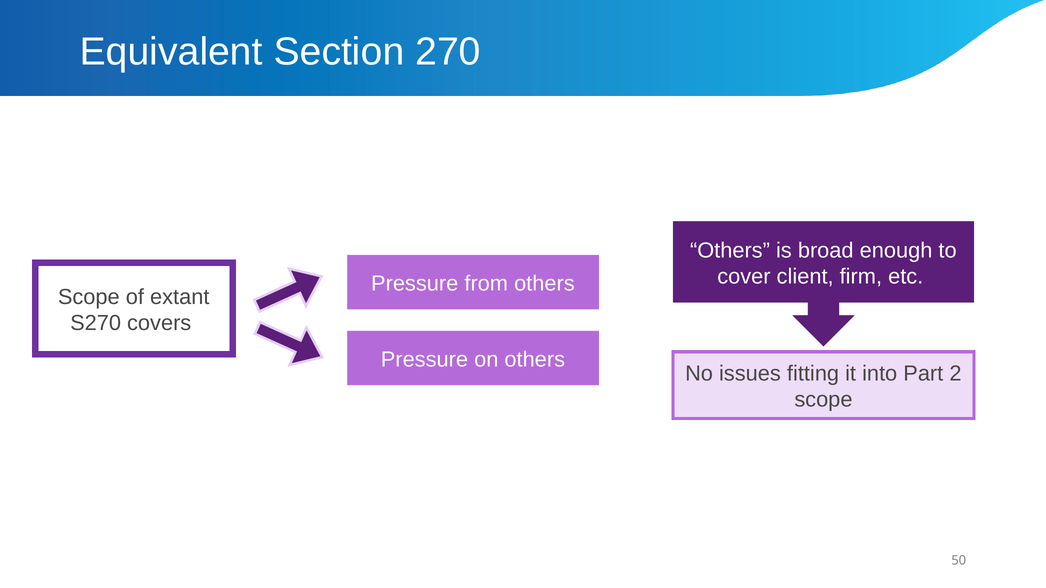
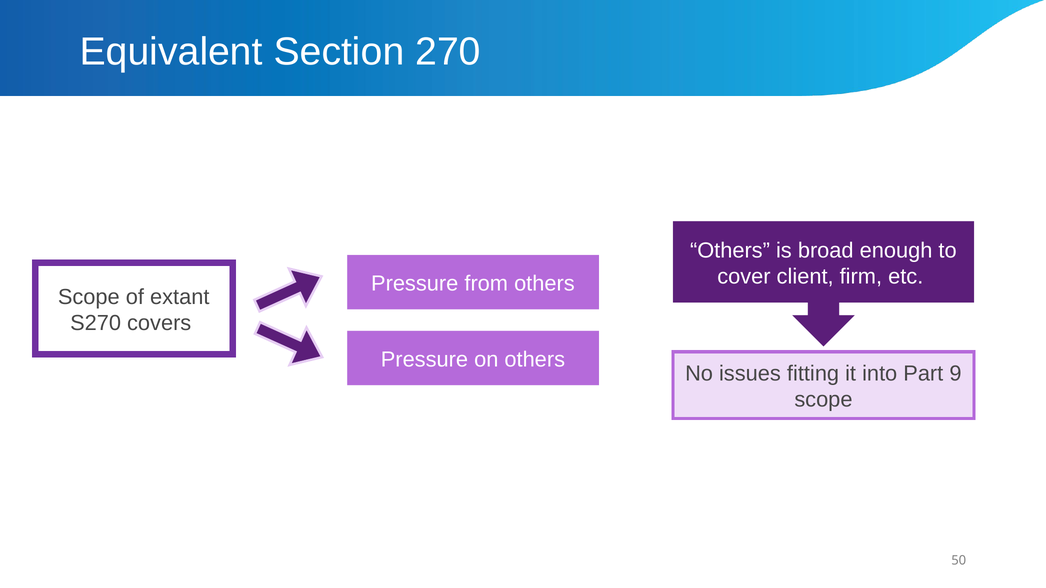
2: 2 -> 9 (955, 374)
